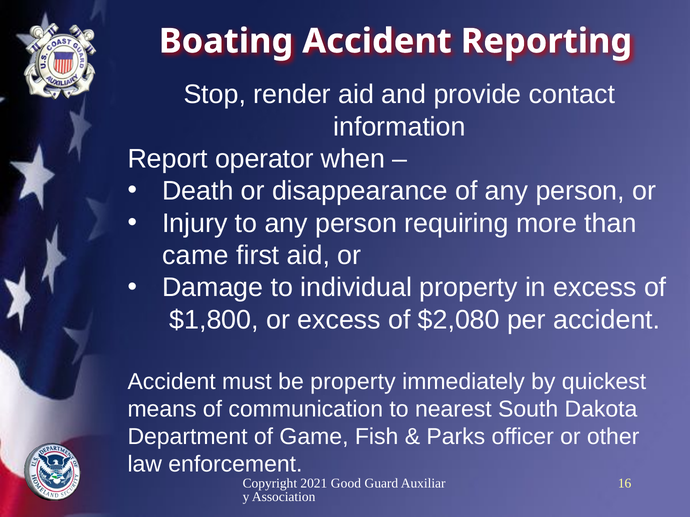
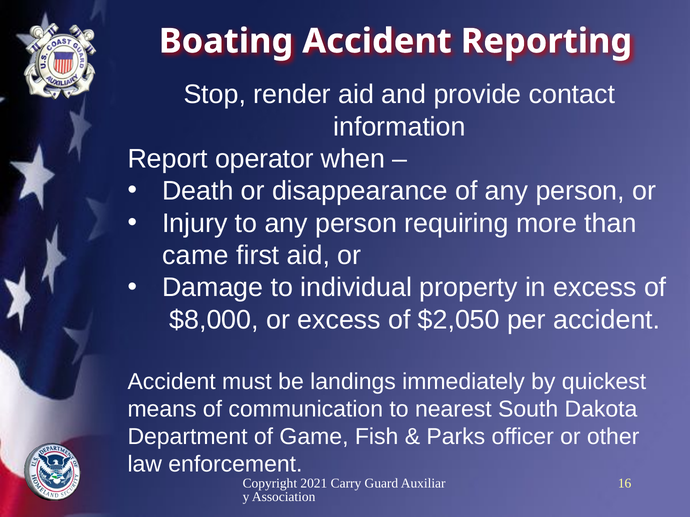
$1,800: $1,800 -> $8,000 (214, 320)
$2,080: $2,080 -> $2,050 (459, 320)
be property: property -> landings (353, 382)
Good: Good -> Carry (346, 484)
